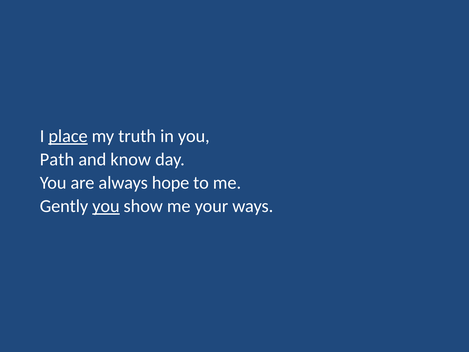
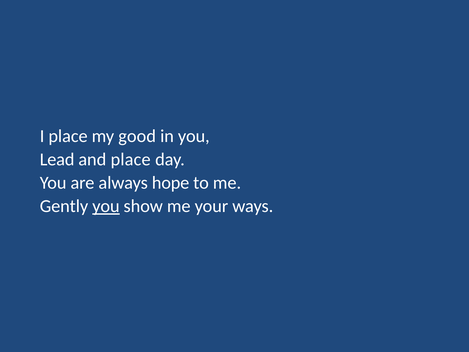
place underline: present -> none (68, 136)
truth: truth -> good (137, 136)
Path: Path -> Lead (57, 159)
and know: know -> place (131, 159)
